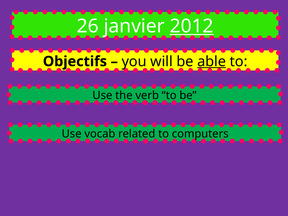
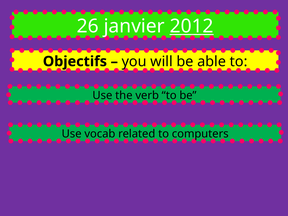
able underline: present -> none (212, 61)
